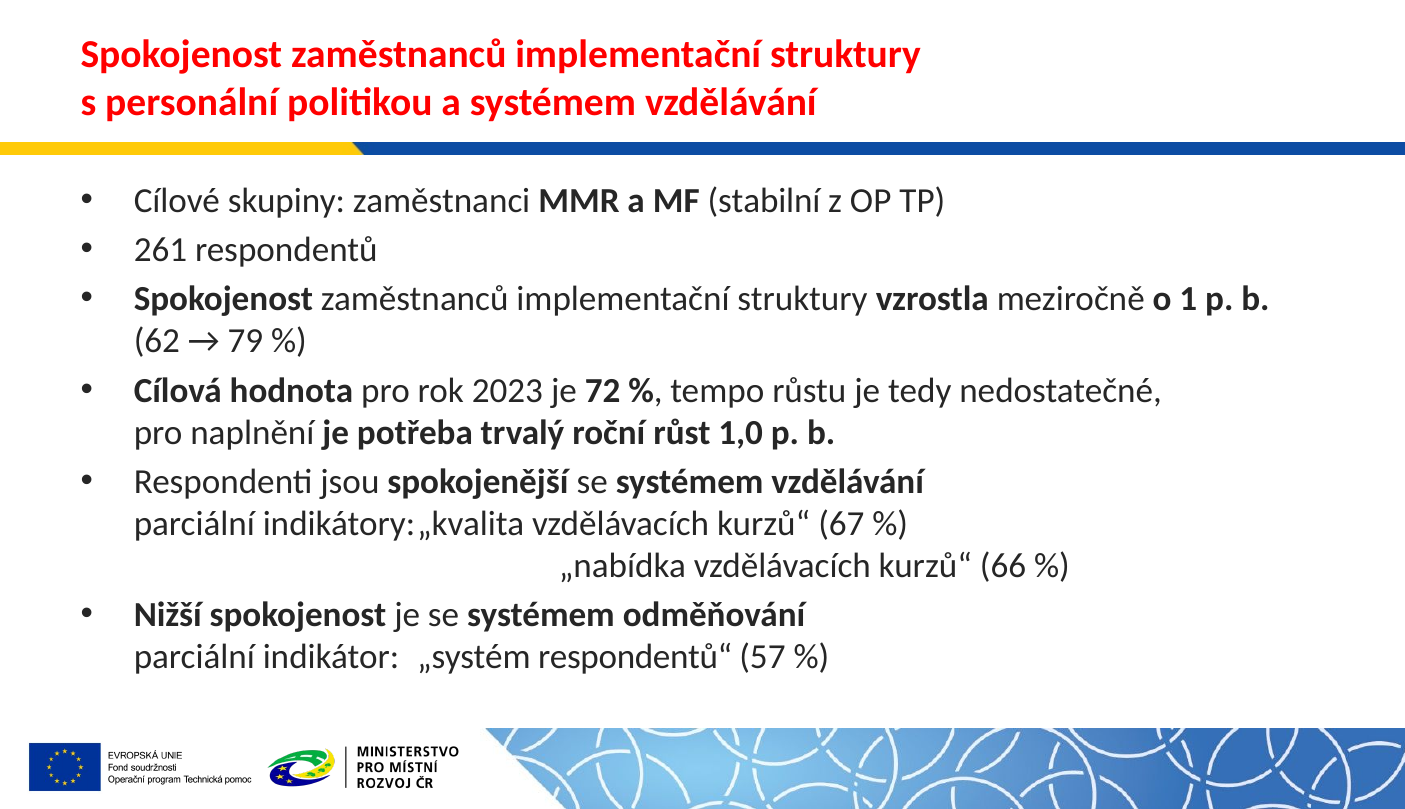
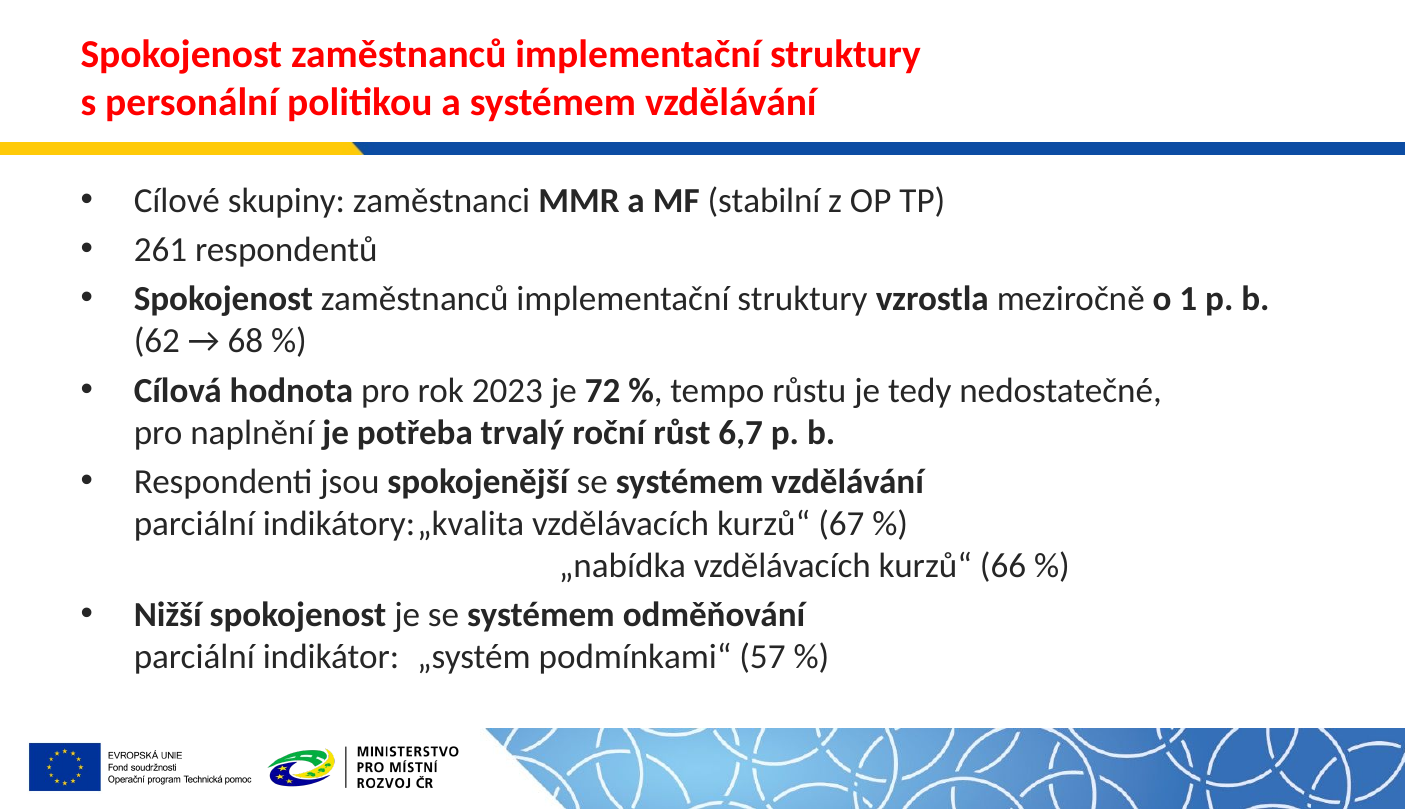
79: 79 -> 68 (245, 341)
1,0: 1,0 -> 6,7 (741, 433)
respondentů“: respondentů“ -> podmínkami“ (635, 658)
